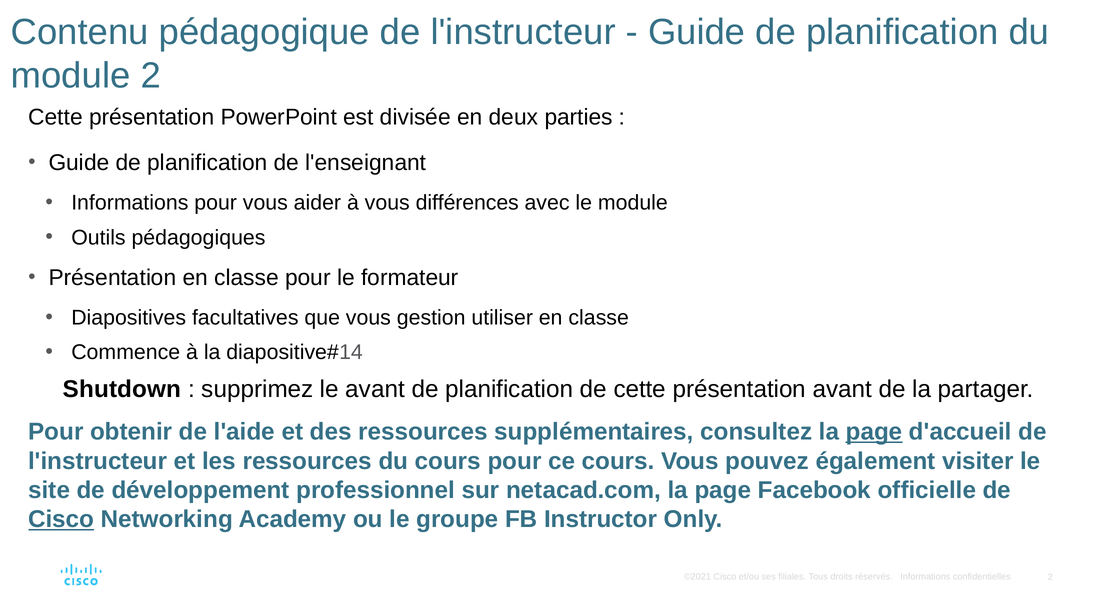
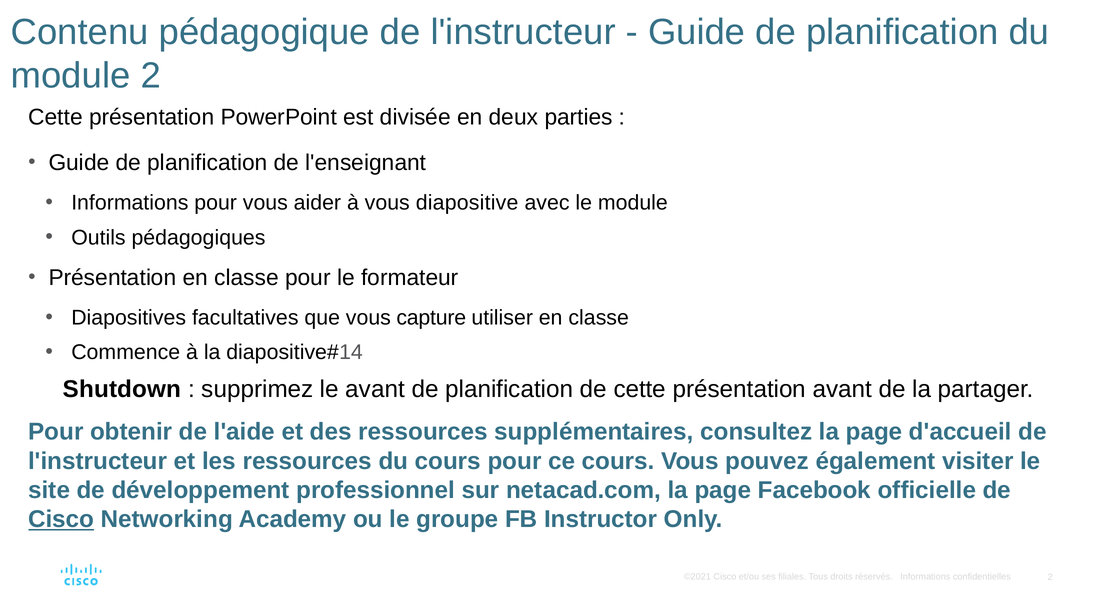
différences: différences -> diapositive (467, 203)
gestion: gestion -> capture (431, 318)
page underline: present -> none (874, 432)
